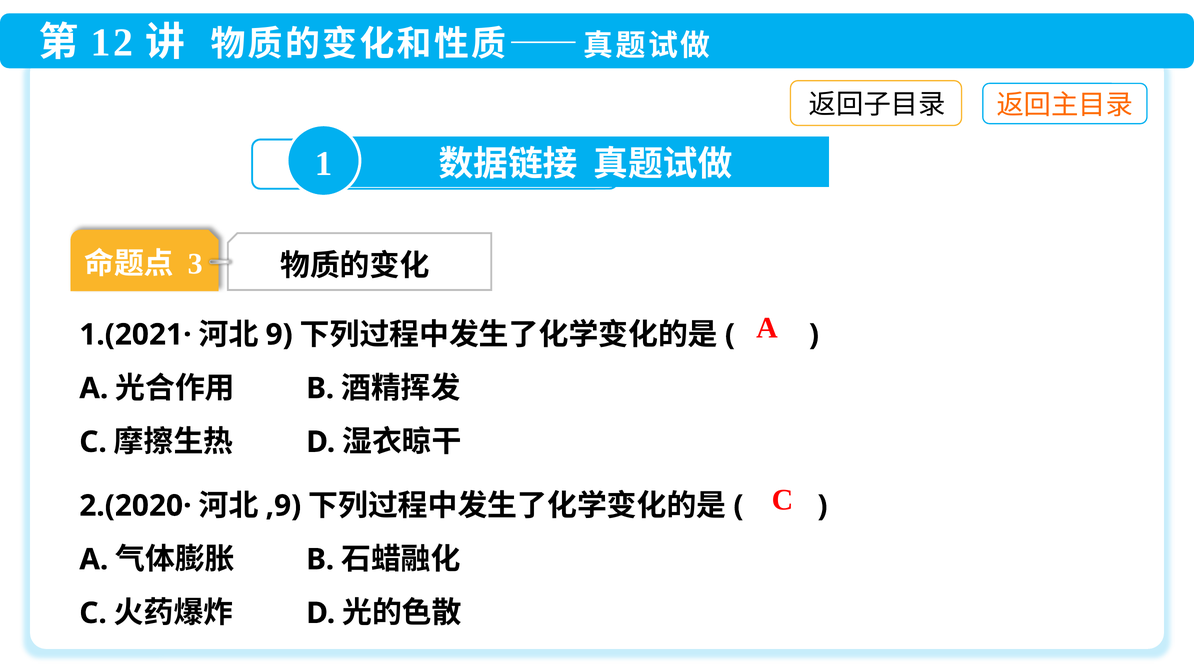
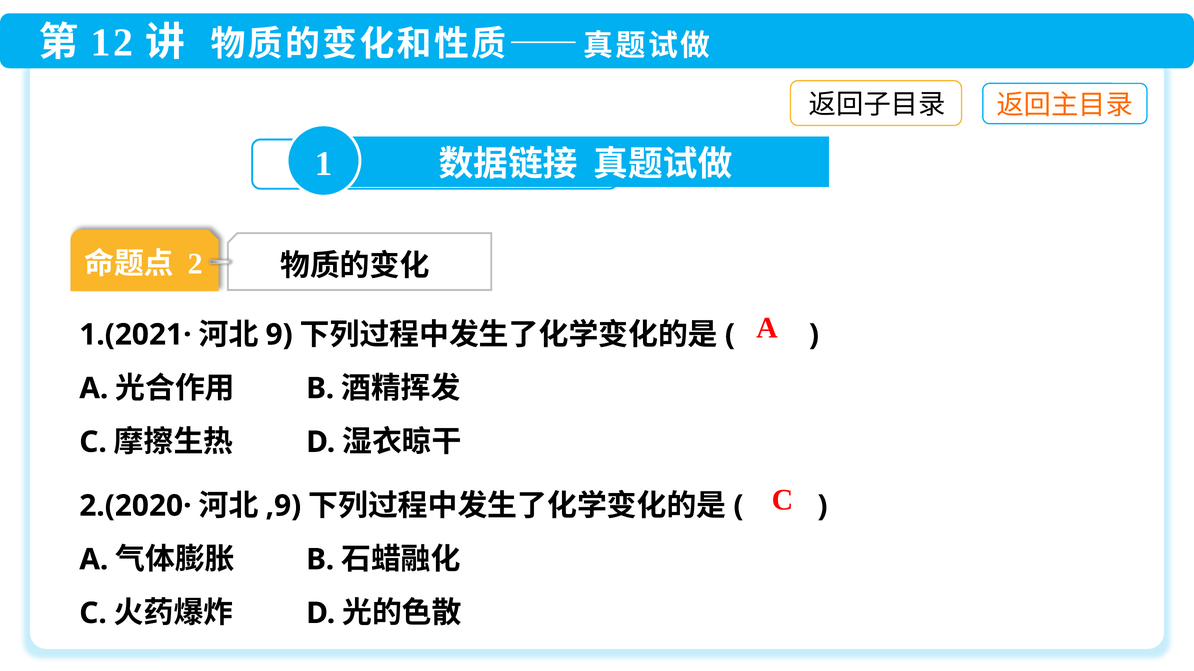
3: 3 -> 2 (195, 264)
